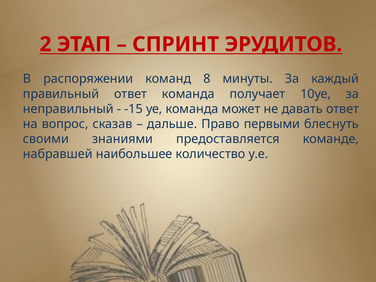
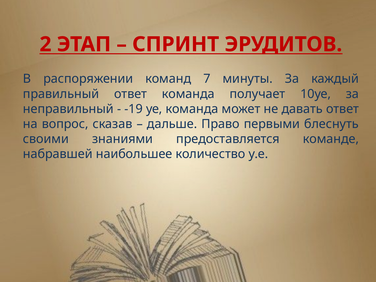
8: 8 -> 7 (207, 79)
-15: -15 -> -19 (134, 109)
